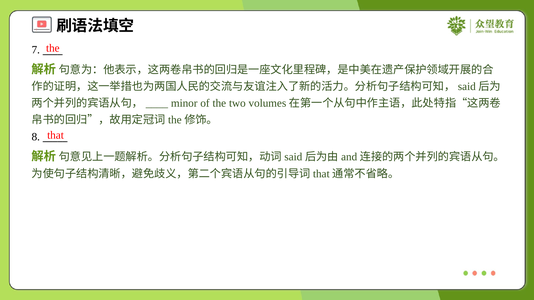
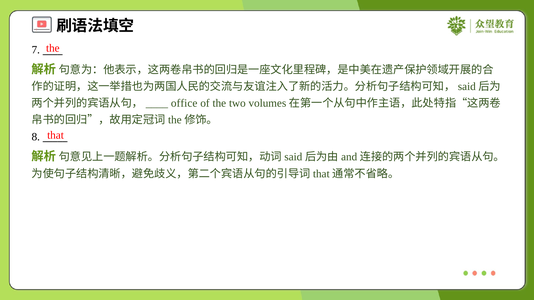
minor: minor -> office (184, 103)
